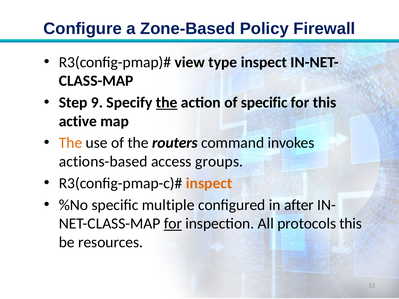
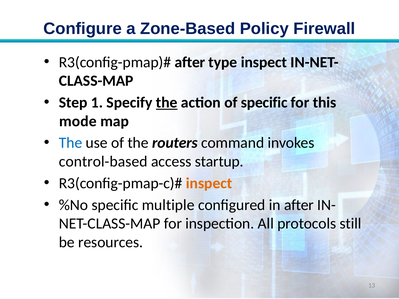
view: view -> after (190, 62)
9: 9 -> 1 (97, 103)
active: active -> mode (78, 121)
The colour: orange -> blue (71, 143)
actions-based: actions-based -> control-based (103, 162)
groups: groups -> startup (219, 162)
for underline: present -> none (173, 224)
protocols this: this -> still (351, 224)
